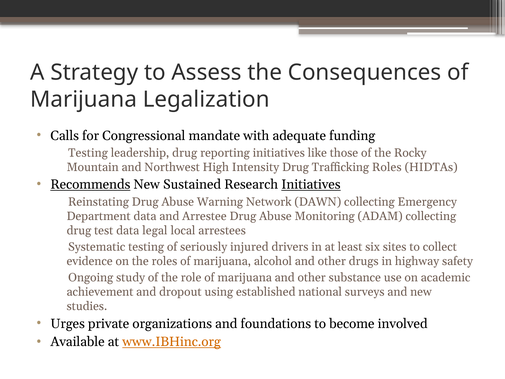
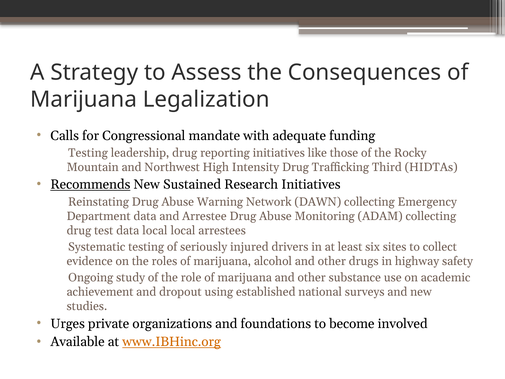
Trafficking Roles: Roles -> Third (387, 167)
Initiatives underline: present -> none (311, 184)
data legal: legal -> local (155, 230)
